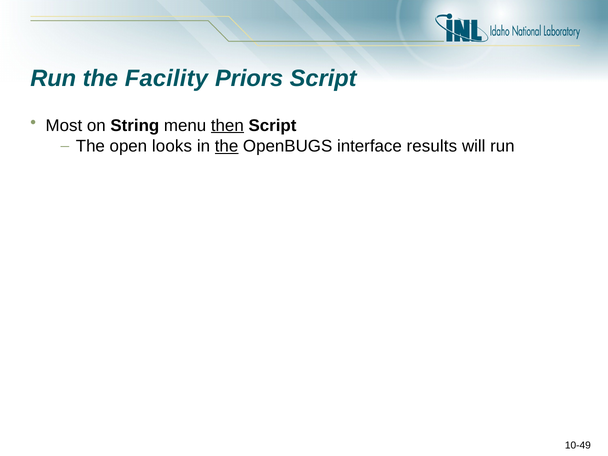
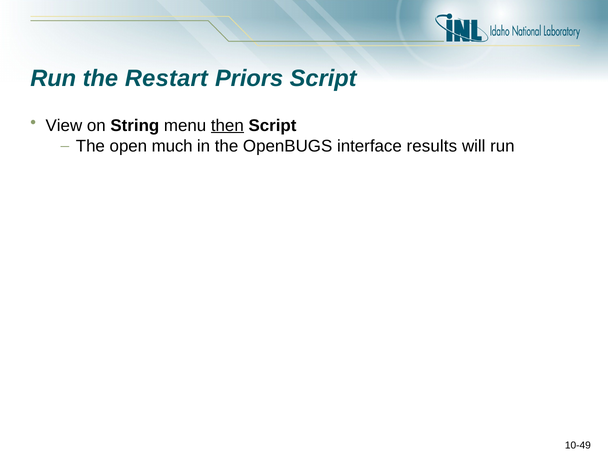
Facility: Facility -> Restart (166, 78)
Most: Most -> View (64, 125)
looks: looks -> much (172, 146)
the underline: present -> none (227, 146)
